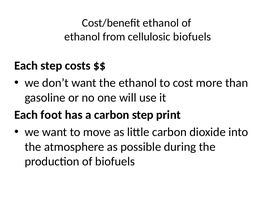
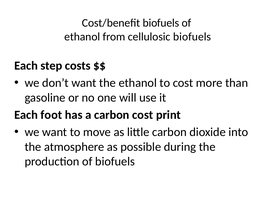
Cost/benefit ethanol: ethanol -> biofuels (161, 23)
carbon step: step -> cost (143, 115)
